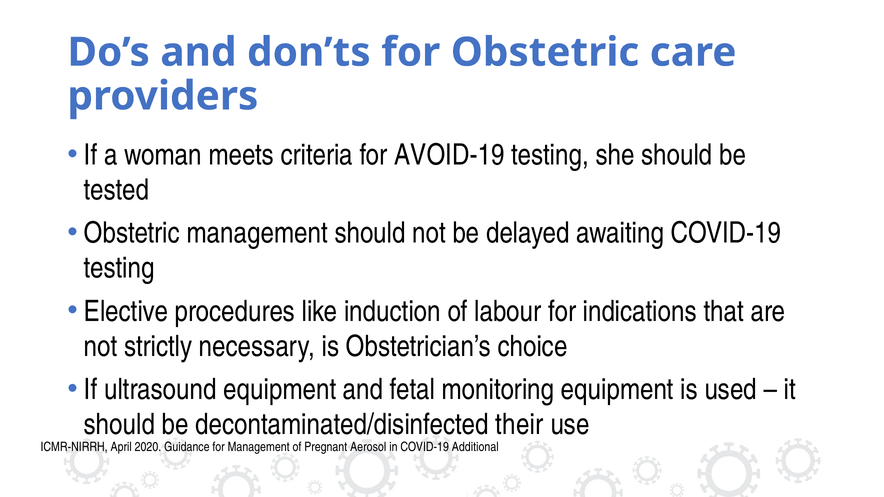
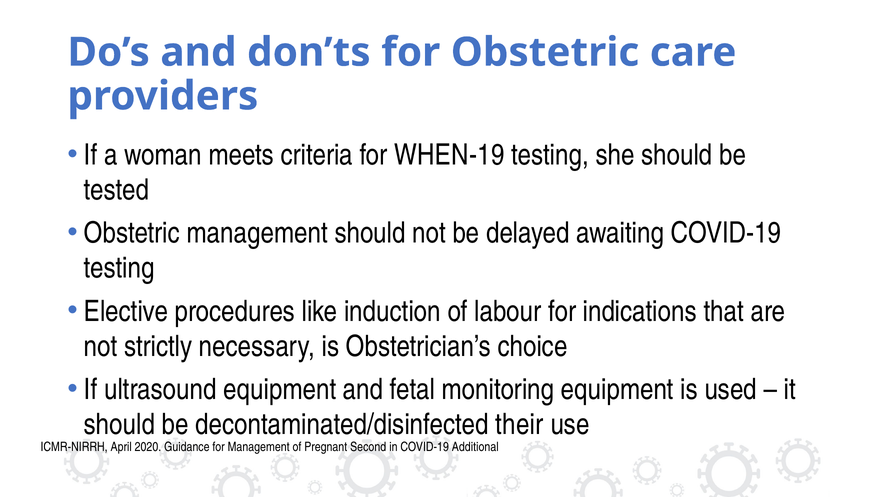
AVOID-19: AVOID-19 -> WHEN-19 (449, 155)
Aerosol: Aerosol -> Second (368, 447)
